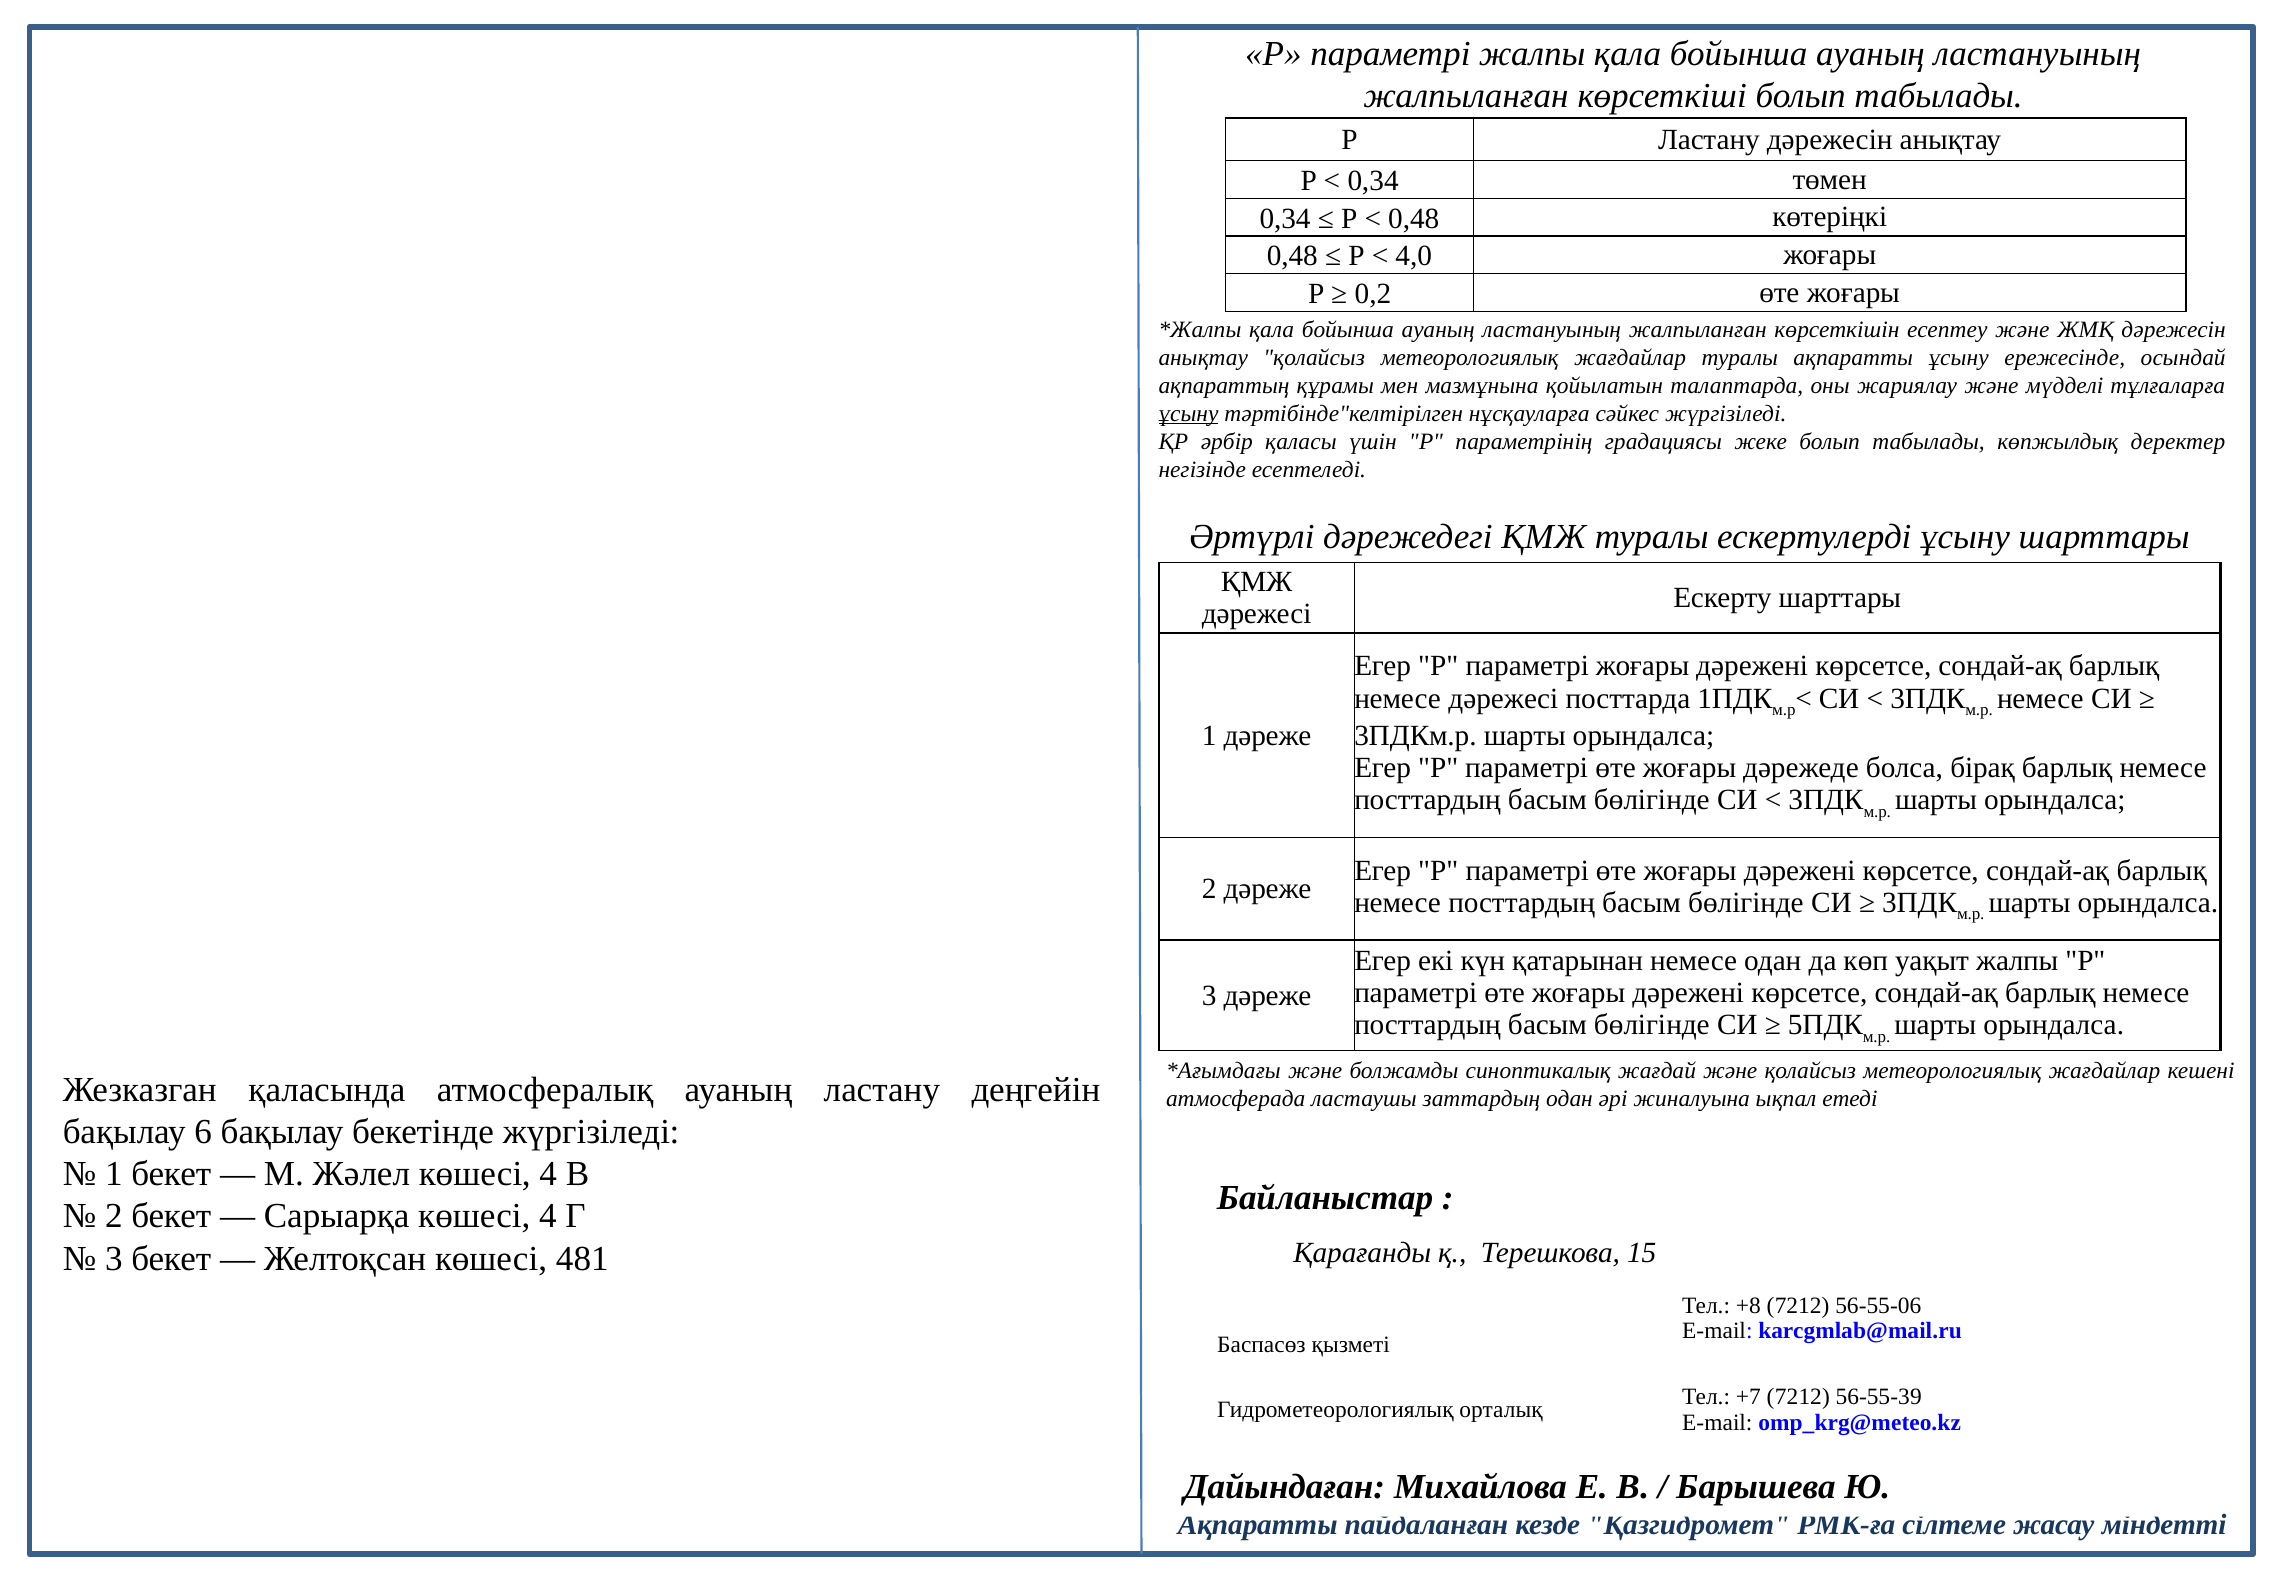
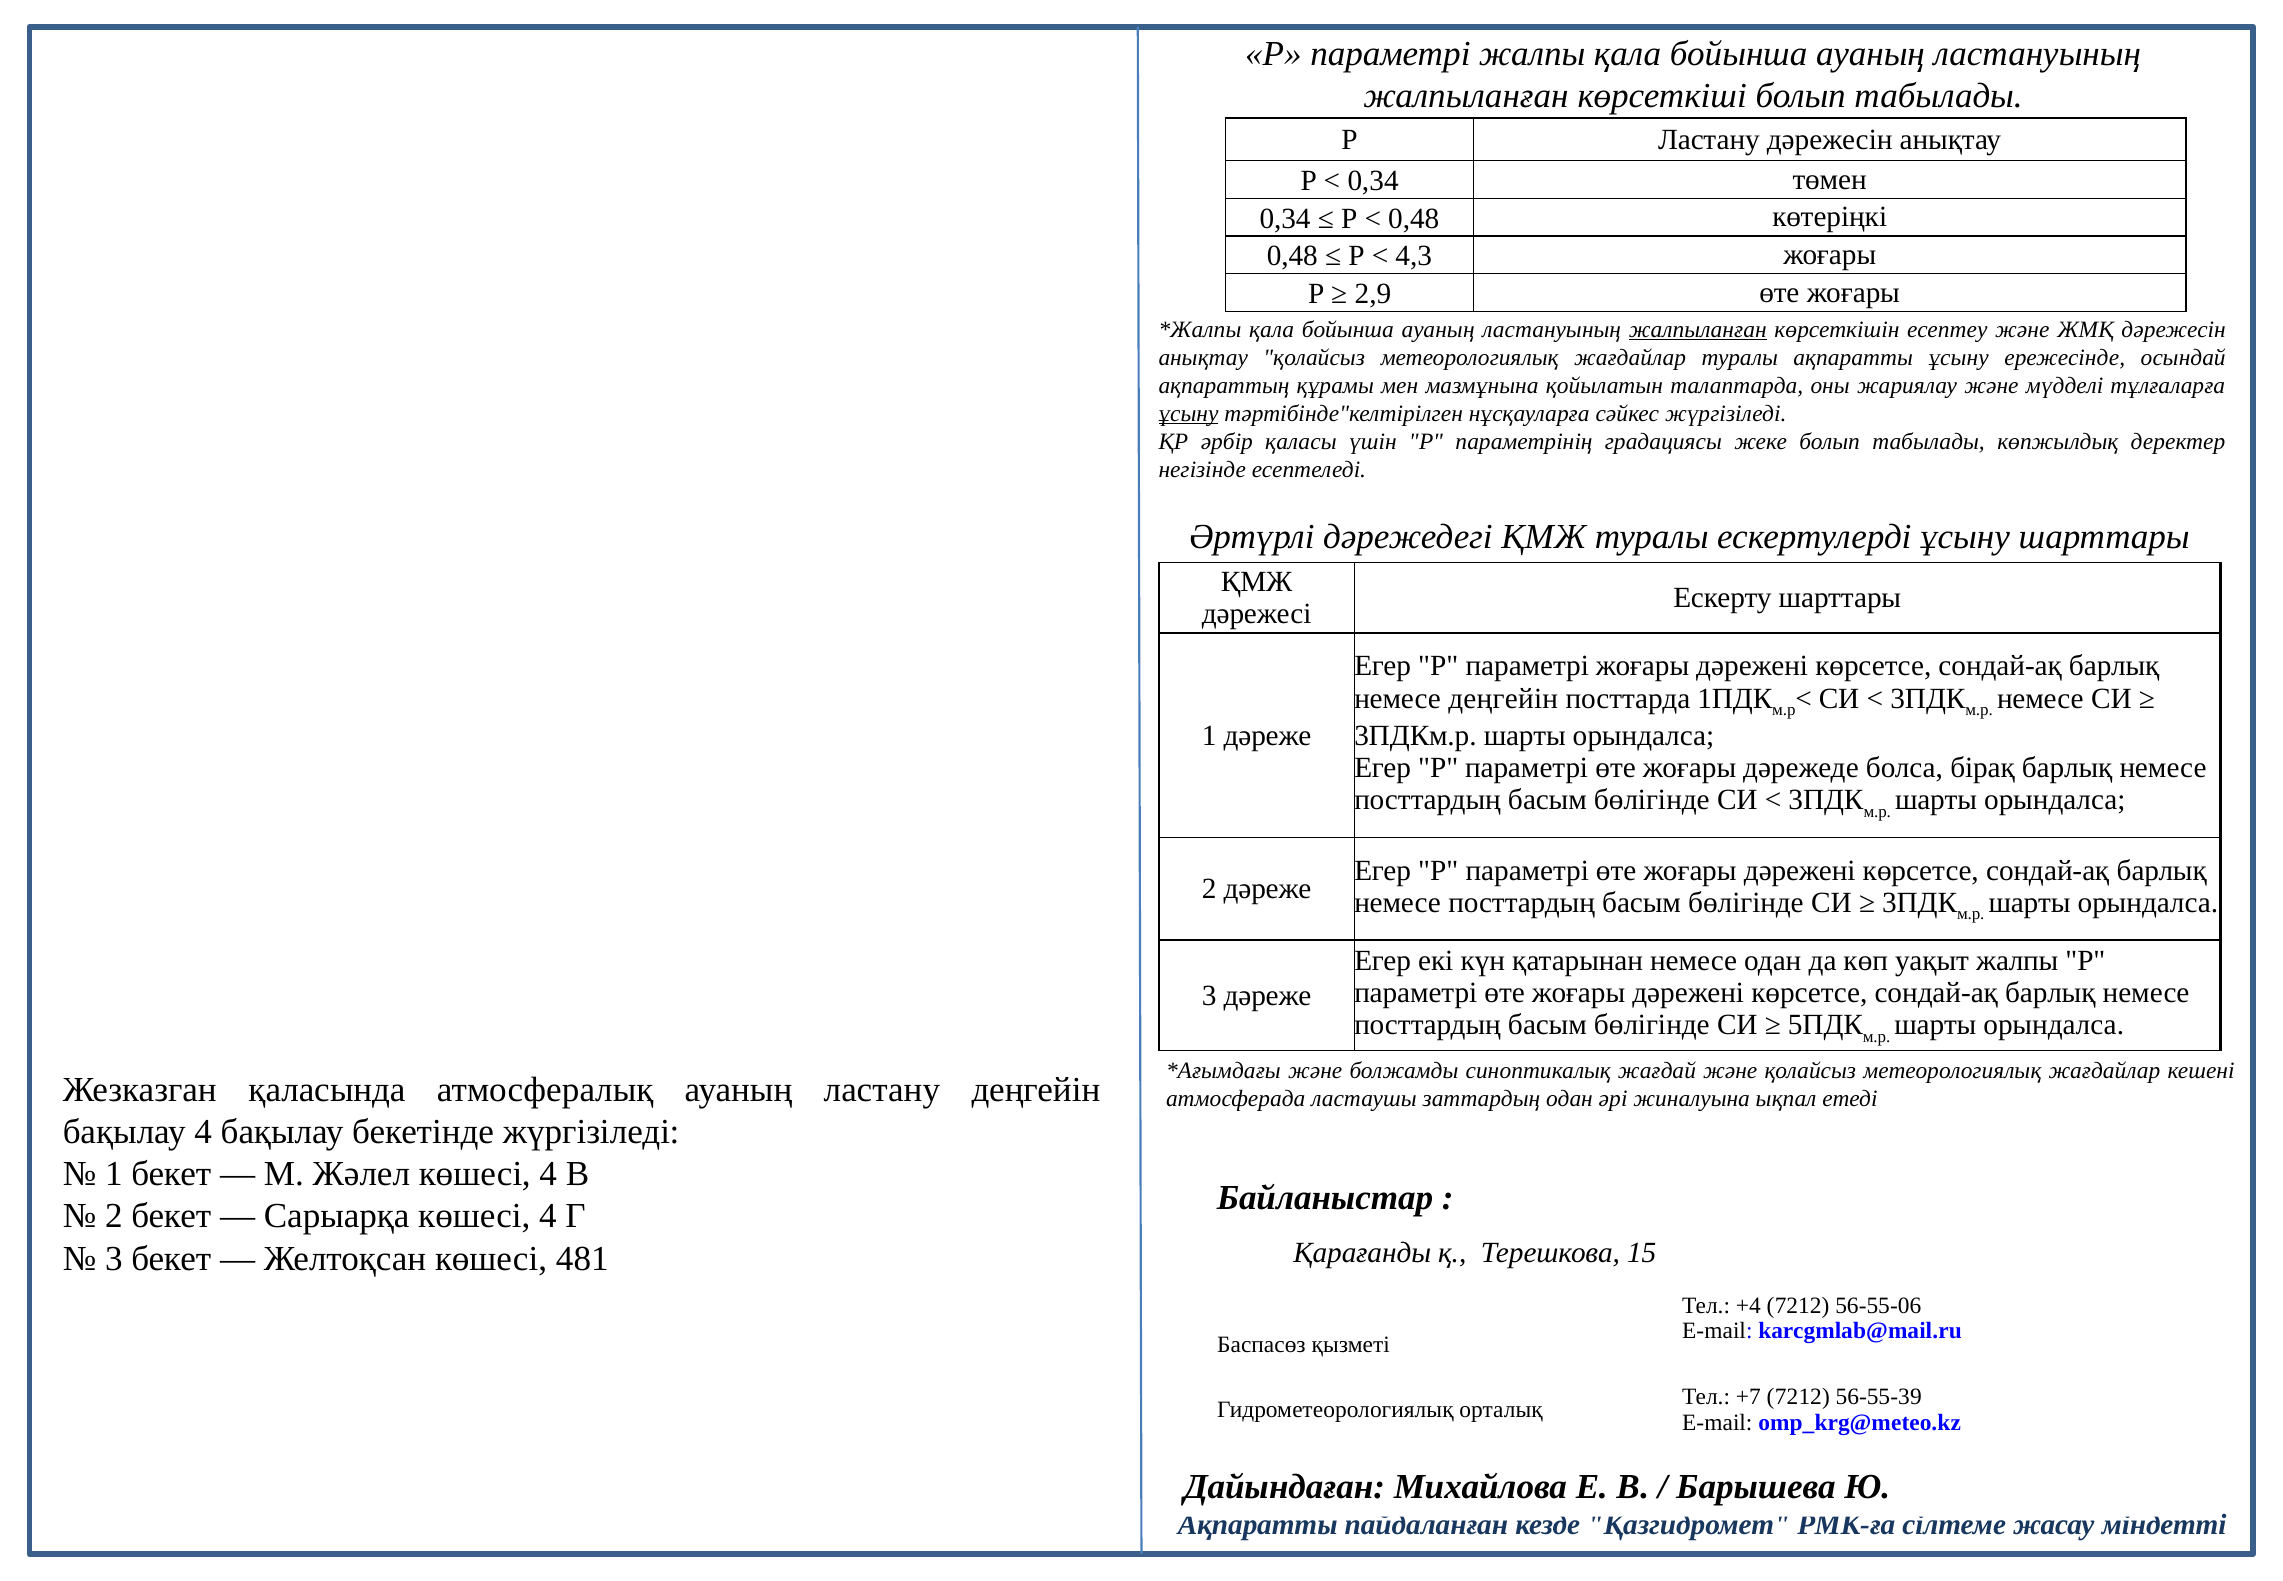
4,0: 4,0 -> 4,3 (1414, 256)
0,2: 0,2 -> 2,9 (1373, 294)
жалпыланған underline: none -> present (1698, 329)
немесе дәрежесі: дәрежесі -> деңгейін (1503, 698)
бақылау 6: 6 -> 4 (203, 1132)
+8: +8 -> +4 (1748, 1305)
